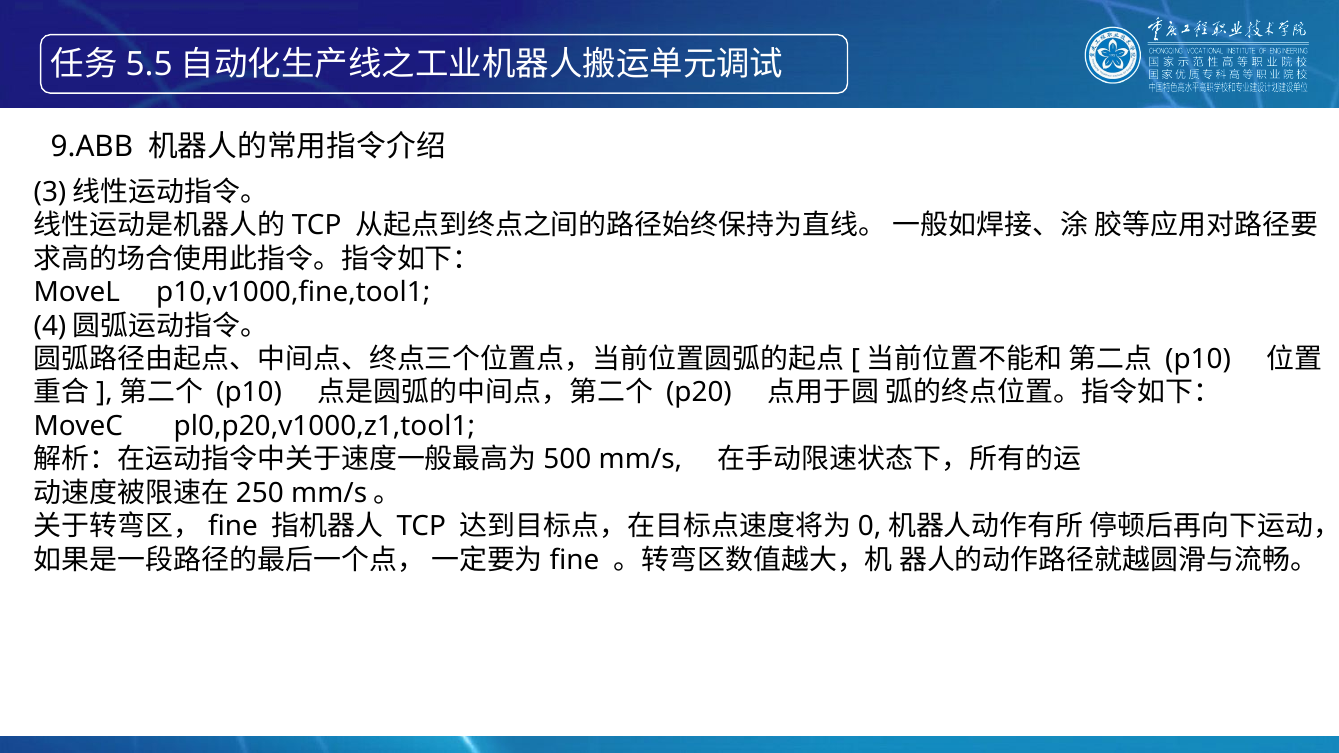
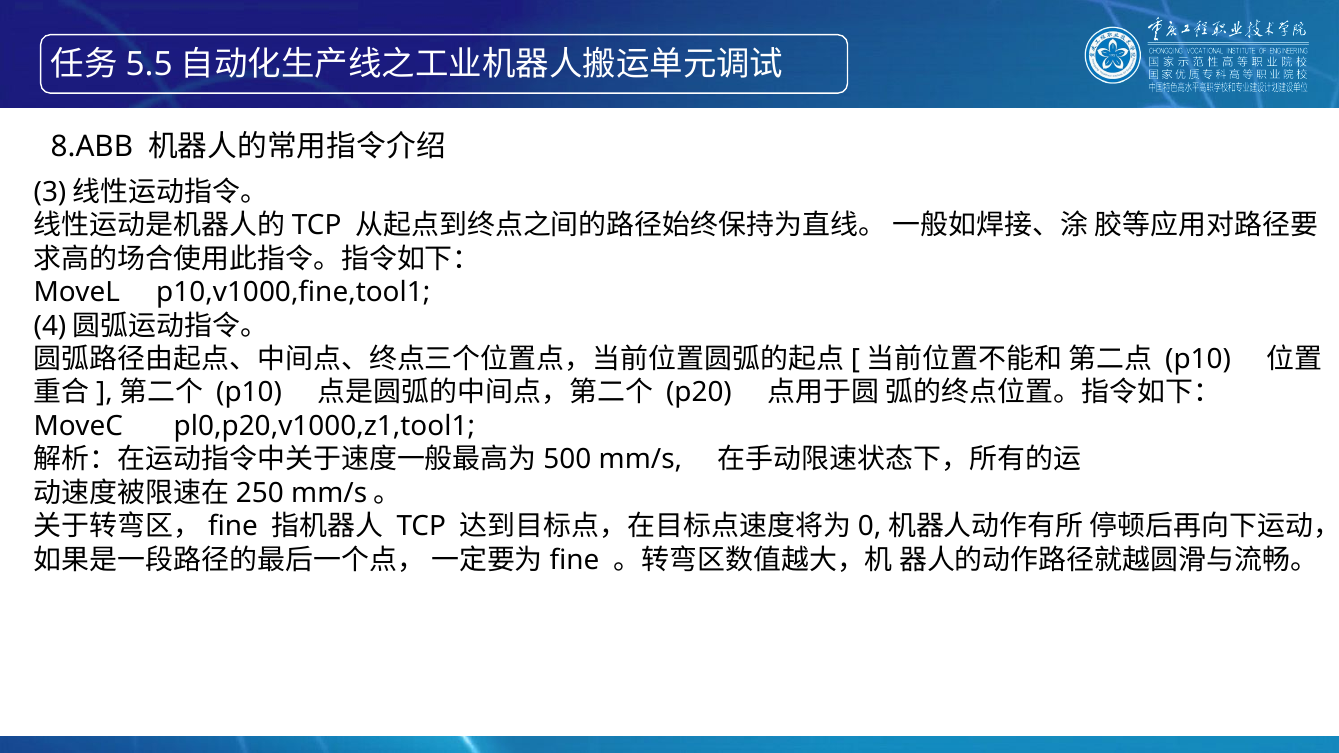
9.ABB: 9.ABB -> 8.ABB (92, 147)
